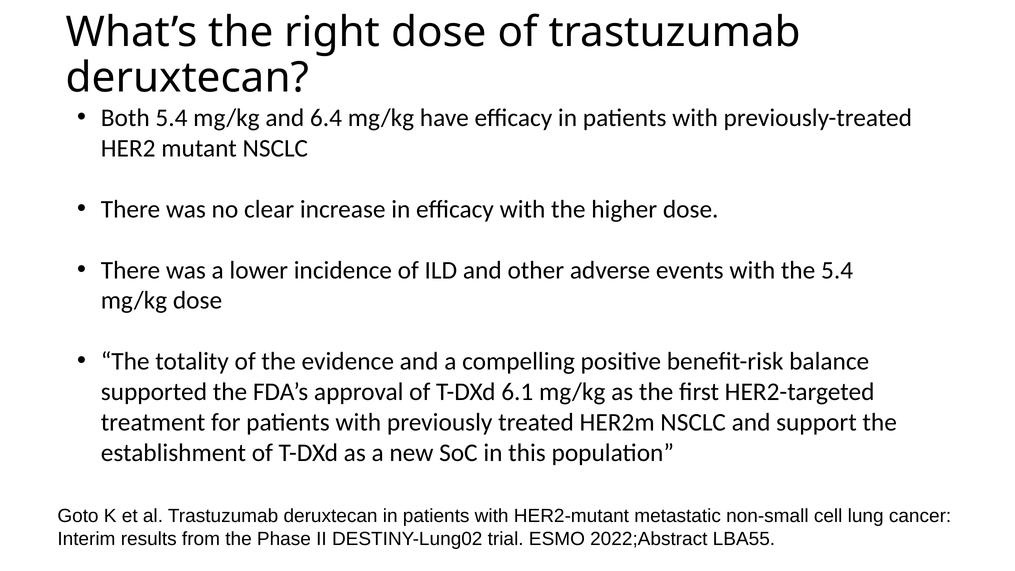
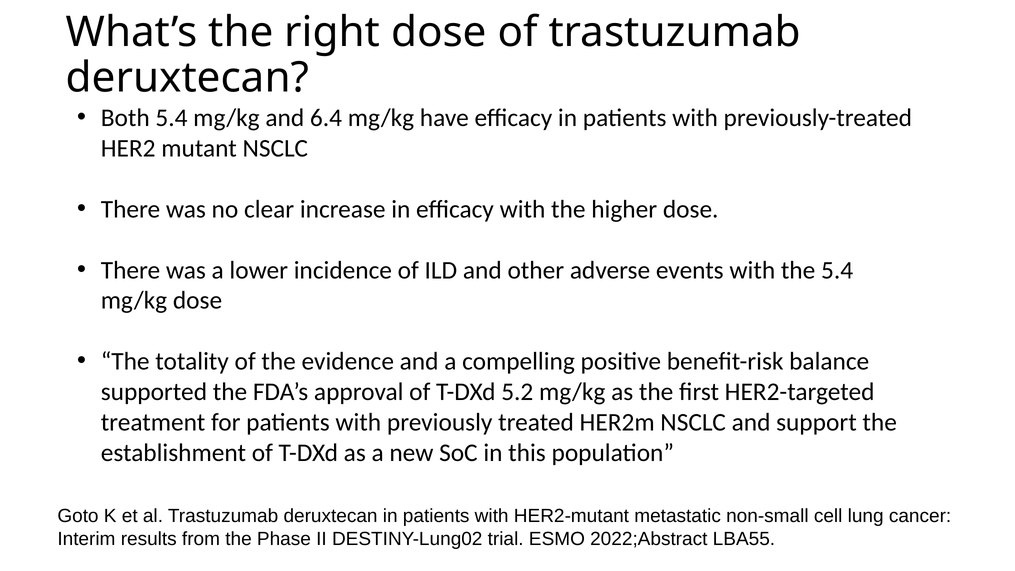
6.1: 6.1 -> 5.2 (517, 392)
